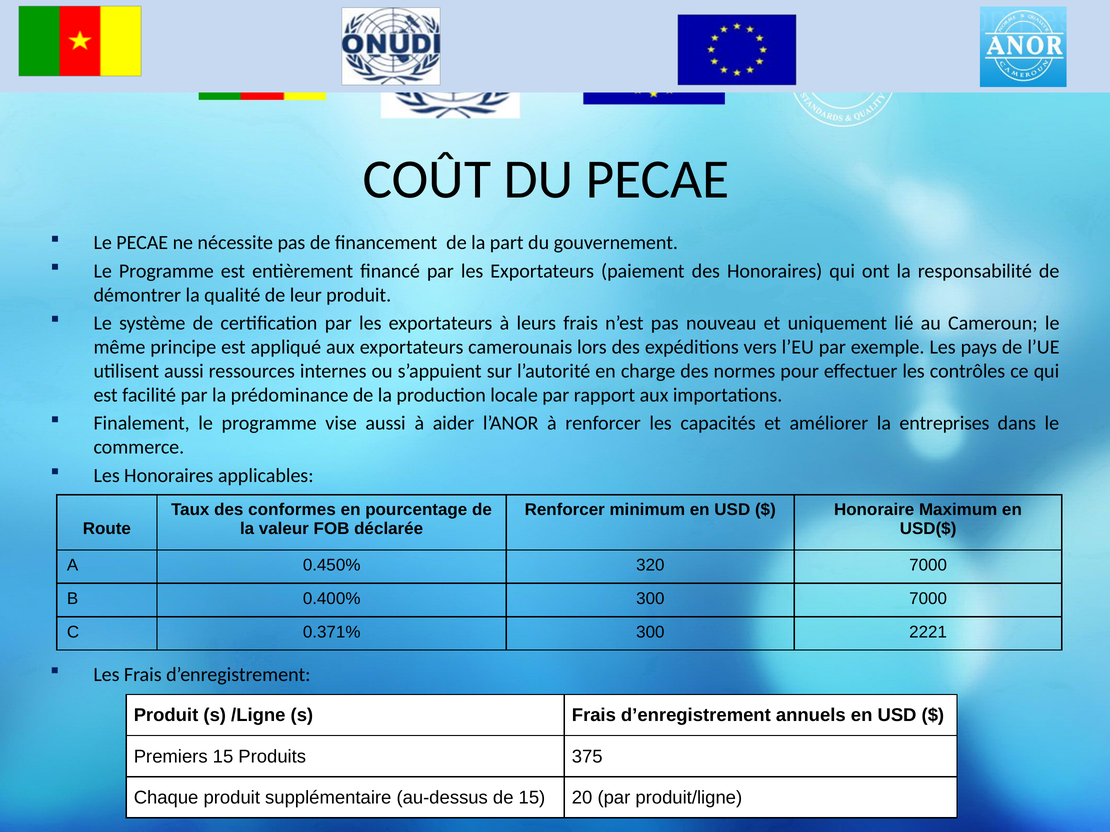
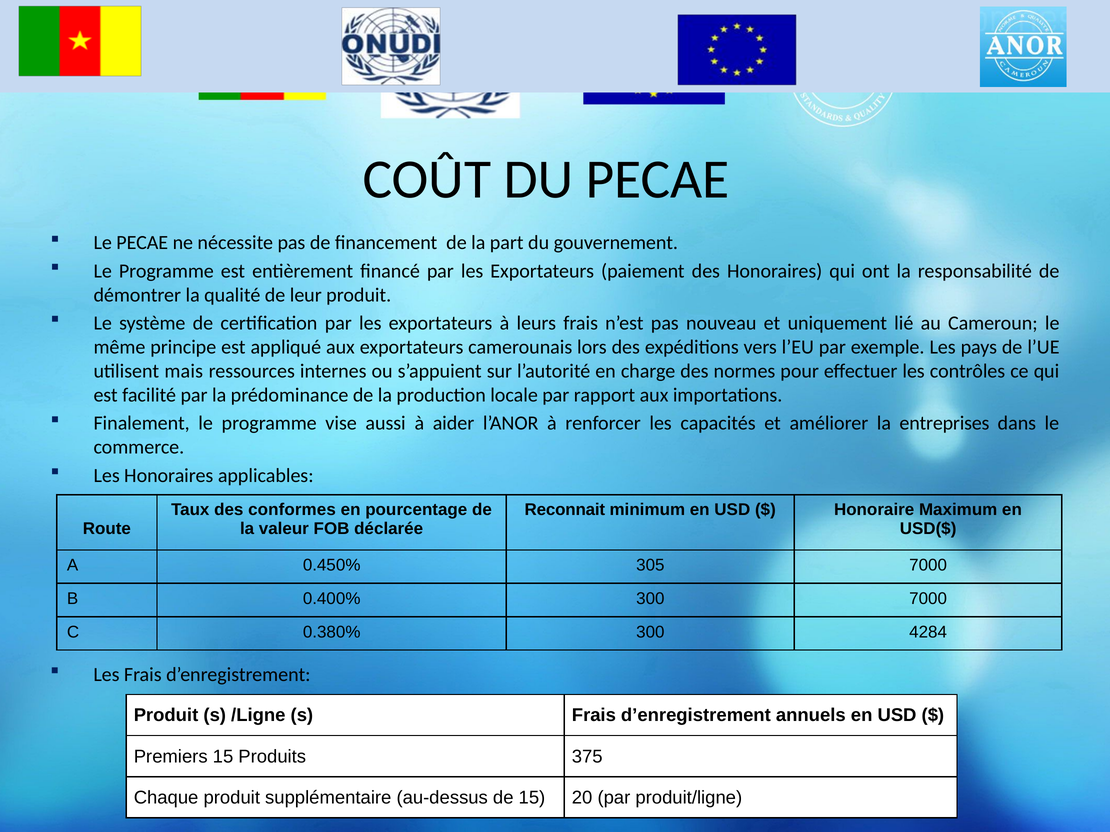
utilisent aussi: aussi -> mais (184, 371)
Renforcer: Renforcer -> Reconnait (565, 510)
320: 320 -> 305 (650, 566)
0.371%: 0.371% -> 0.380% (332, 632)
2221: 2221 -> 4284 (928, 632)
